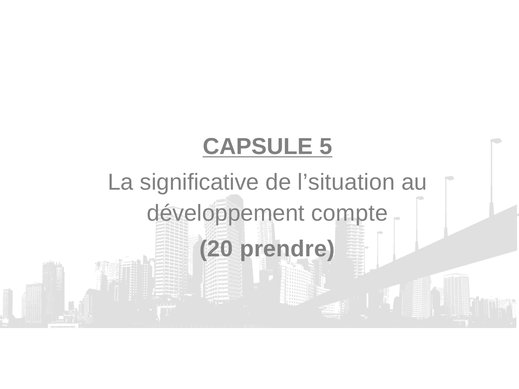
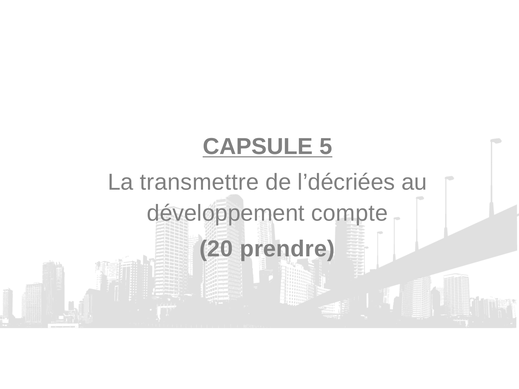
significative: significative -> transmettre (199, 182)
l’situation: l’situation -> l’décriées (346, 182)
